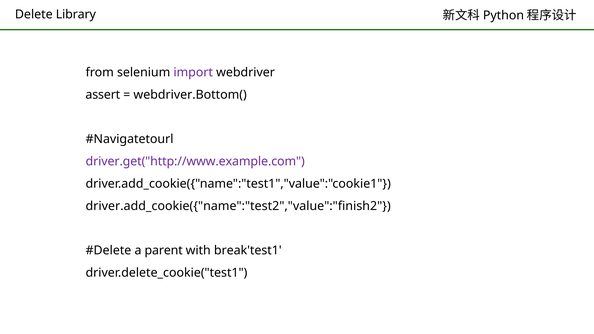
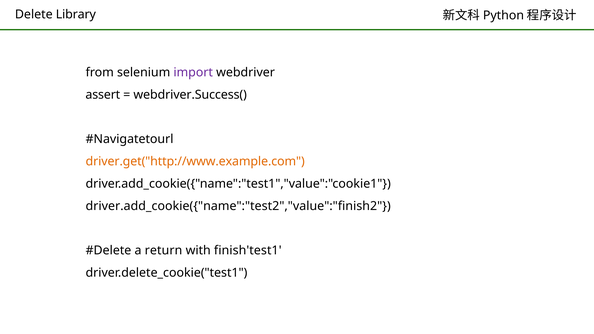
webdriver.Bottom(: webdriver.Bottom( -> webdriver.Success( (190, 95)
driver.get("http://www.example.com colour: purple -> orange (195, 161)
parent: parent -> return (164, 251)
break'test1: break'test1 -> finish'test1 (248, 251)
